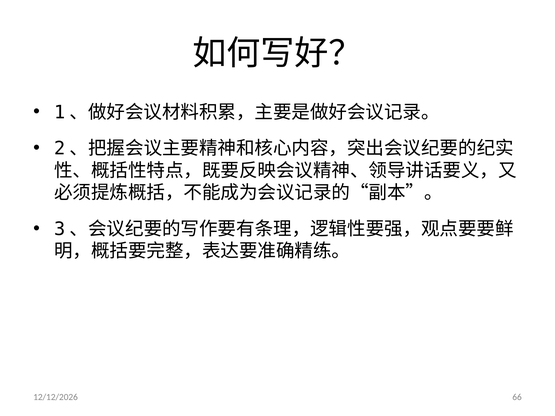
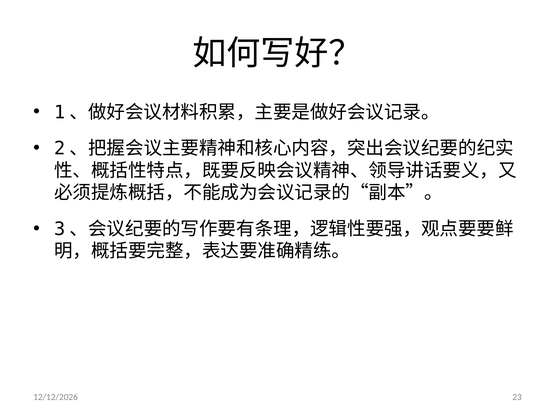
66: 66 -> 23 (517, 397)
